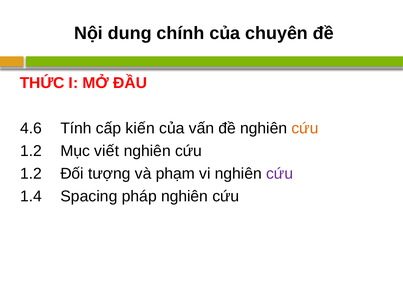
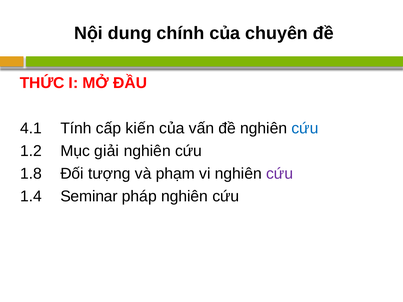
4.6: 4.6 -> 4.1 (31, 128)
cứu colour: orange -> blue (305, 128)
viết: viết -> giải (107, 151)
1.2: 1.2 -> 1.8 (31, 174)
Spacing: Spacing -> Seminar (89, 196)
